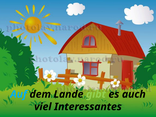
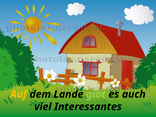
Auf colour: light blue -> yellow (19, 94)
